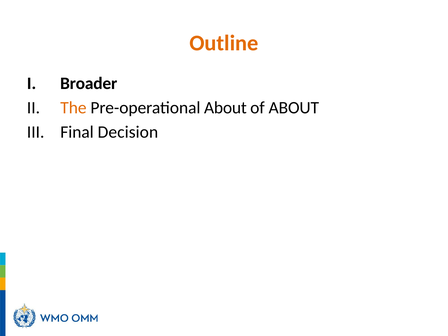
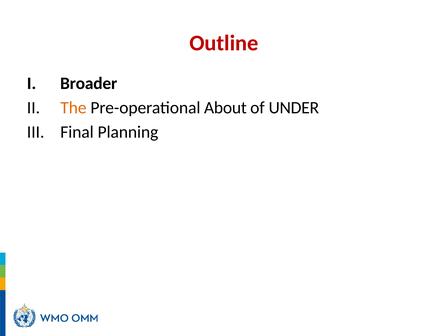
Outline colour: orange -> red (224, 43)
of ABOUT: ABOUT -> UNDER (294, 108)
Decision: Decision -> Planning (128, 132)
